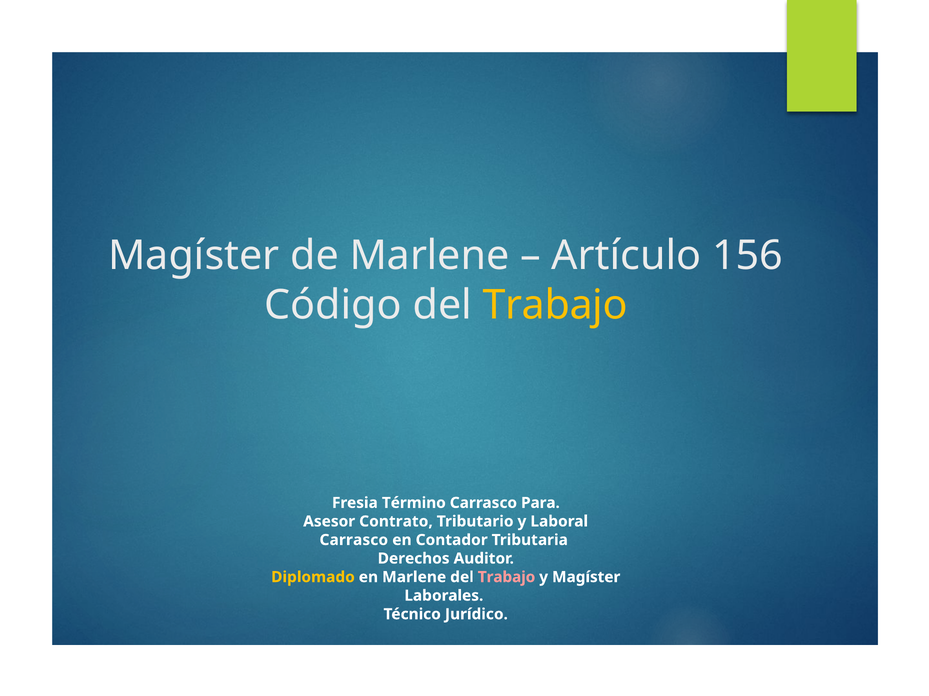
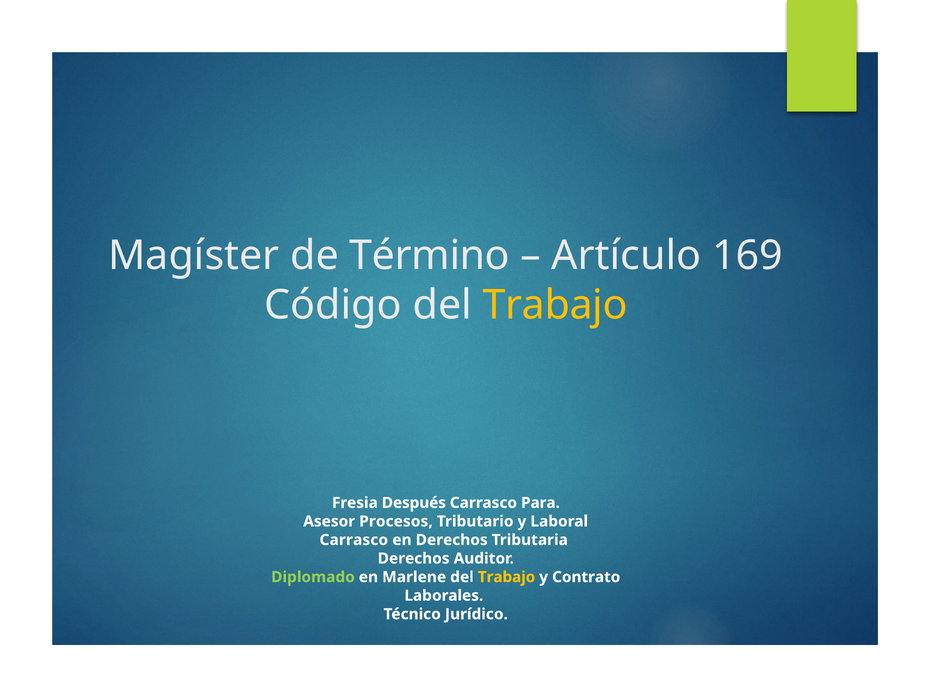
de Marlene: Marlene -> Término (430, 256)
156: 156 -> 169 (748, 256)
Término: Término -> Después (414, 503)
Contrato: Contrato -> Procesos (396, 522)
en Contador: Contador -> Derechos (452, 541)
Diplomado colour: yellow -> light green (313, 578)
Trabajo colour: pink -> yellow (507, 578)
y Magíster: Magíster -> Contrato (586, 578)
